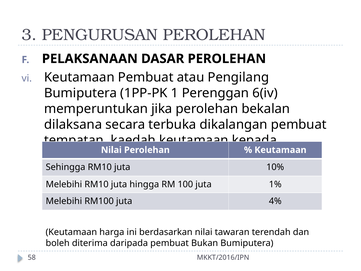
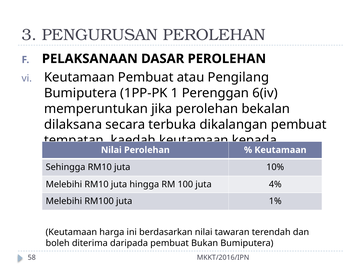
1%: 1% -> 4% (275, 184)
4%: 4% -> 1% (275, 201)
